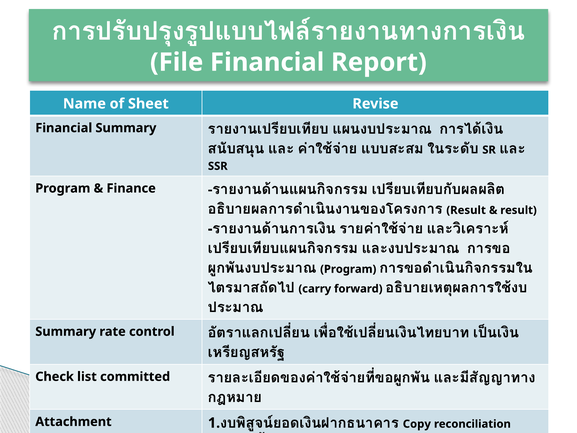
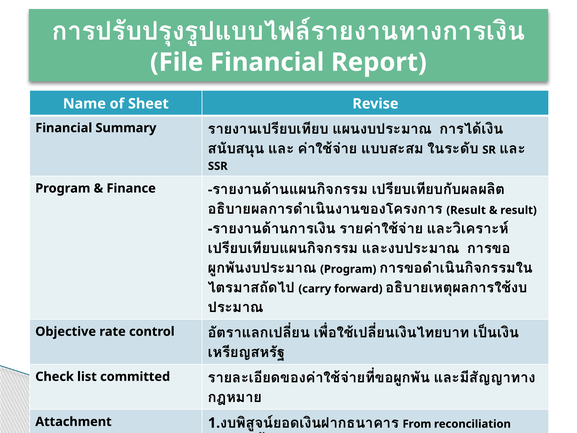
Summary: Summary -> Objective (66, 331)
Copy: Copy -> From (417, 424)
